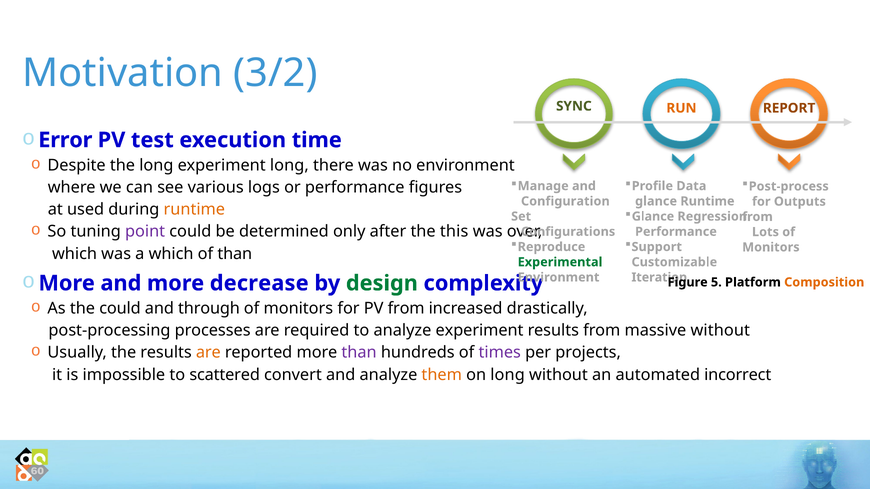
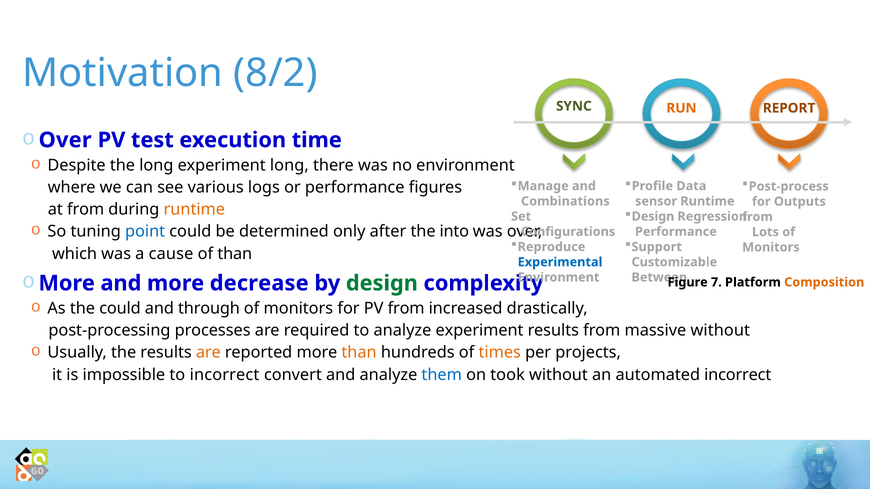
3/2: 3/2 -> 8/2 (276, 73)
Error: Error -> Over (65, 140)
Configuration: Configuration -> Combinations (565, 201)
glance: glance -> sensor (656, 201)
at used: used -> from (86, 210)
Glance: Glance -> Design (653, 217)
point colour: purple -> blue (145, 232)
this: this -> into (454, 232)
a which: which -> cause (171, 254)
Experimental colour: green -> blue (560, 262)
Iteration: Iteration -> Between (659, 278)
5: 5 -> 7 (716, 282)
than colour: purple -> orange (359, 353)
times colour: purple -> orange (500, 353)
to scattered: scattered -> incorrect (224, 375)
them colour: orange -> blue (442, 375)
on long: long -> took (508, 375)
